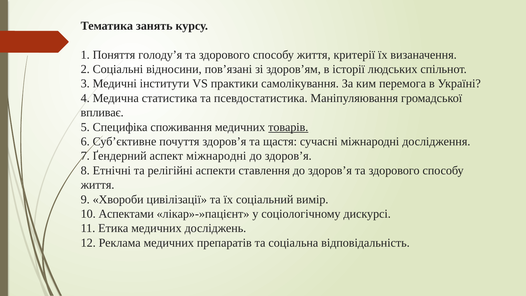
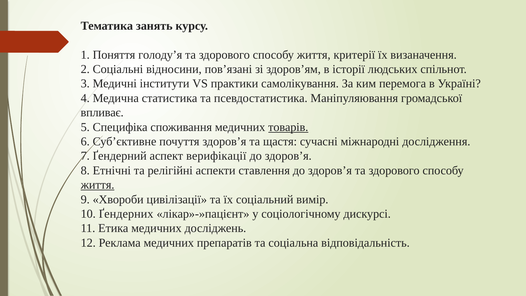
аспект міжнародні: міжнародні -> верифікації (216, 156)
життя underline: none -> present (98, 185)
Аспектами: Аспектами -> Ґендерних (126, 214)
